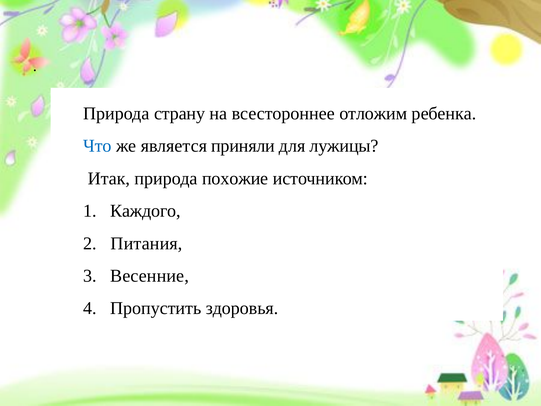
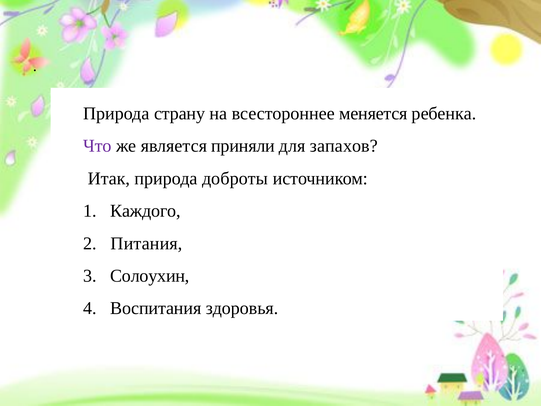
отложим: отложим -> меняется (373, 113)
Что colour: blue -> purple (97, 146)
лужицы: лужицы -> запахов (344, 146)
похожие: похожие -> доброты (235, 178)
Весенние: Весенние -> Солоухин (150, 276)
Пропустить: Пропустить -> Воспитания (156, 308)
